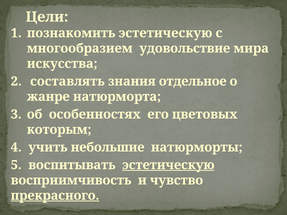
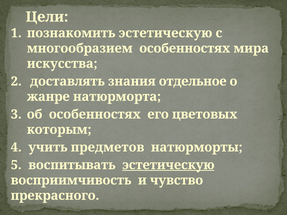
многообразием удовольствие: удовольствие -> особенностях (185, 48)
составлять: составлять -> доставлять (67, 81)
небольшие: небольшие -> предметов (108, 147)
прекрасного underline: present -> none (55, 196)
